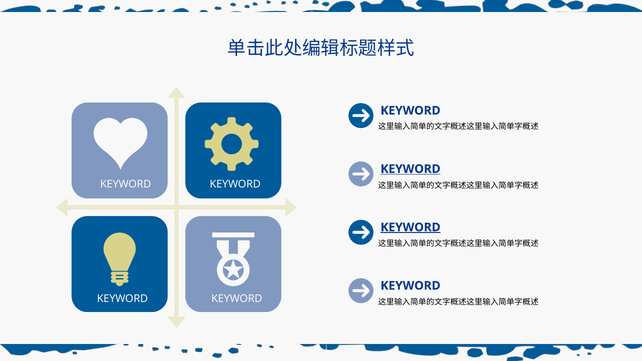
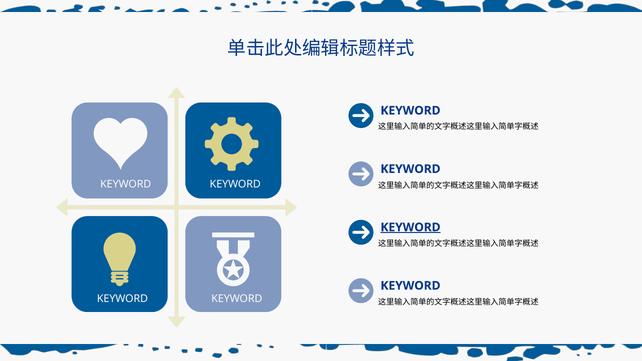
KEYWORD underline: present -> none (410, 169)
